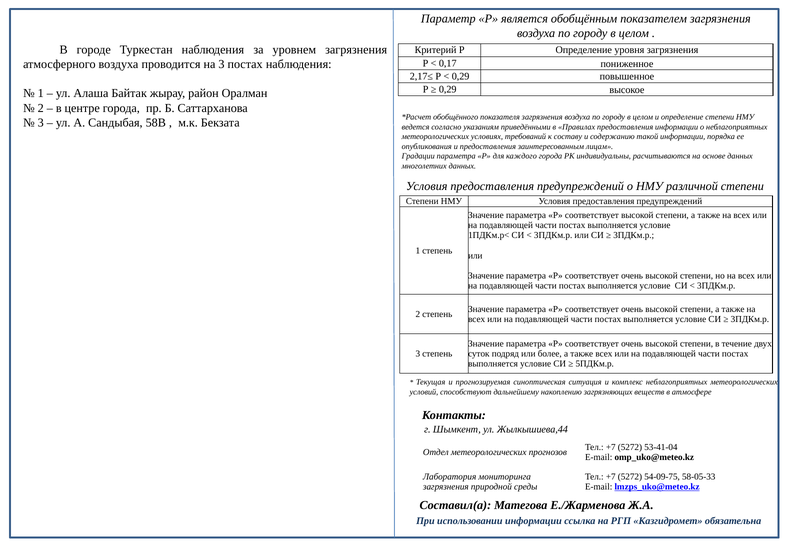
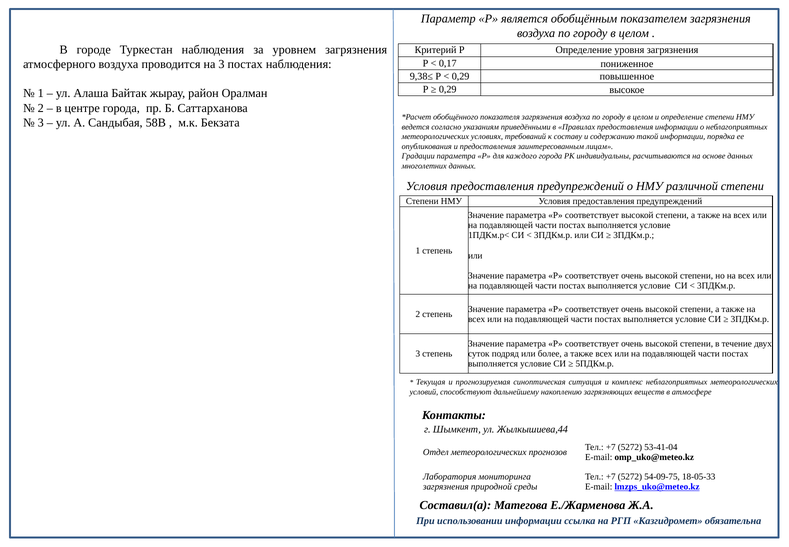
2,17≤: 2,17≤ -> 9,38≤ (421, 76)
58-05-33: 58-05-33 -> 18-05-33 (699, 476)
